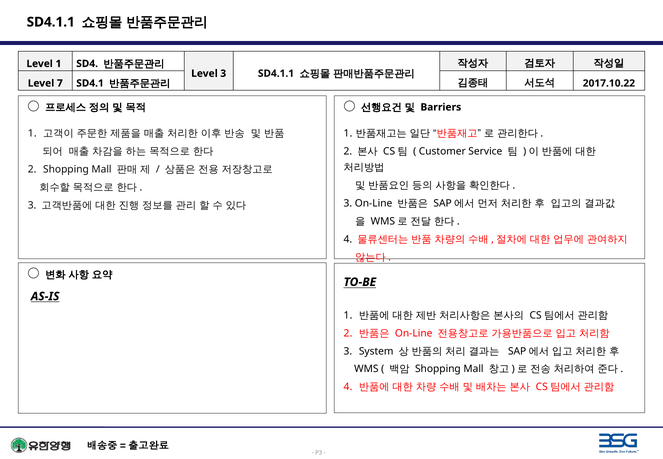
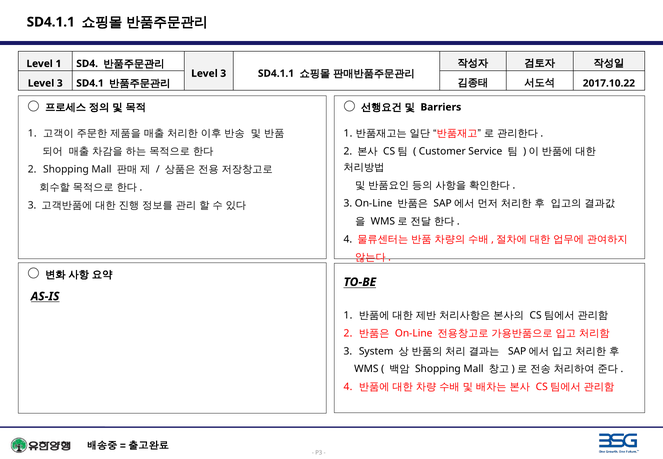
7: 7 -> 3 (60, 83)
